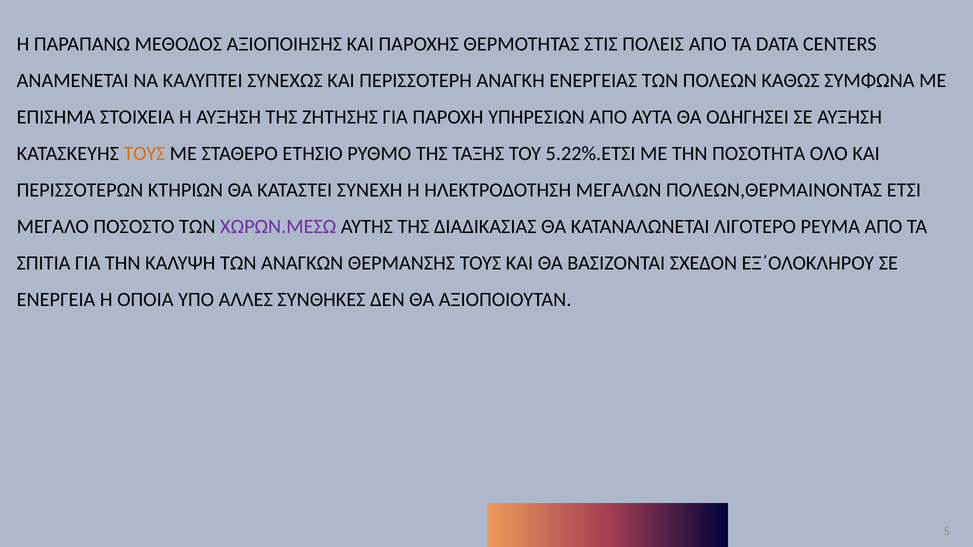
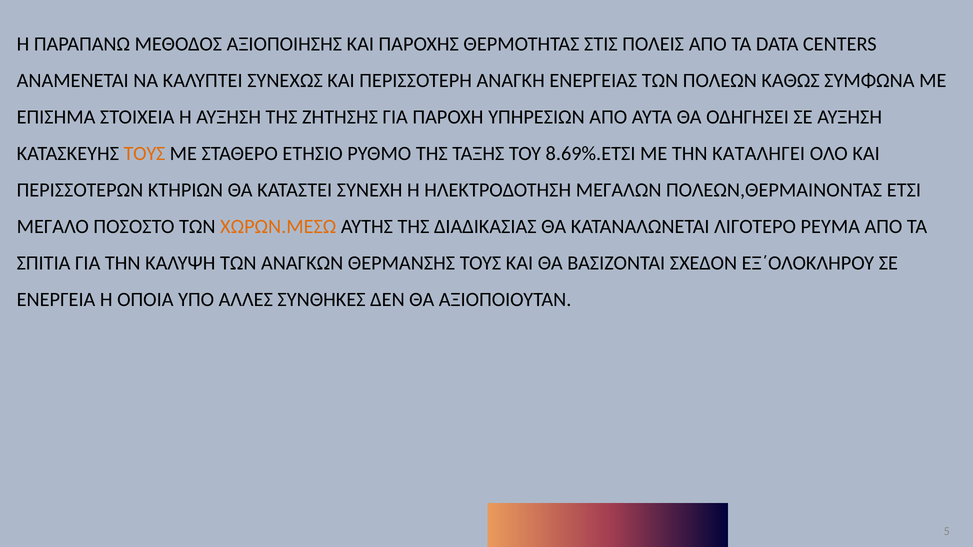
5.22%.ΕΤΣΙ: 5.22%.ΕΤΣΙ -> 8.69%.ΕΤΣΙ (591, 154)
ΠΟΣΟΤΗΤΑ: ΠΟΣΟΤΗΤΑ -> ΚΑΤΑΛΗΓΕΙ (759, 154)
ΧΩΡΩΝ.ΜΕΣΩ colour: purple -> orange (278, 227)
